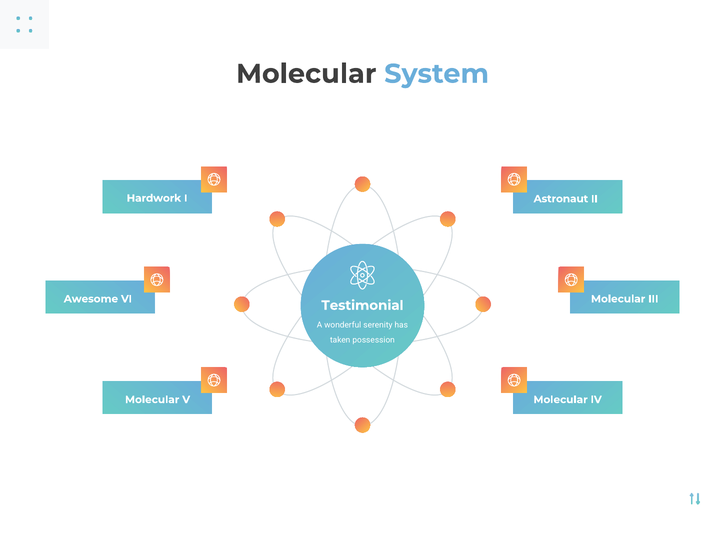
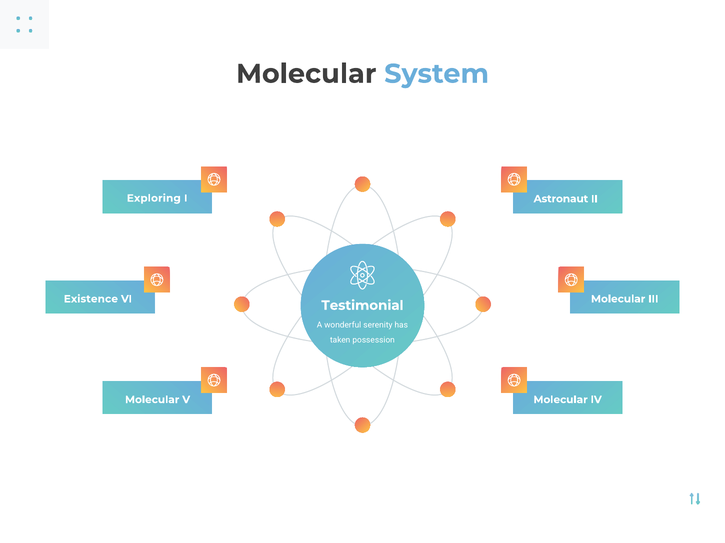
Hardwork: Hardwork -> Exploring (154, 198)
Awesome: Awesome -> Existence (91, 299)
